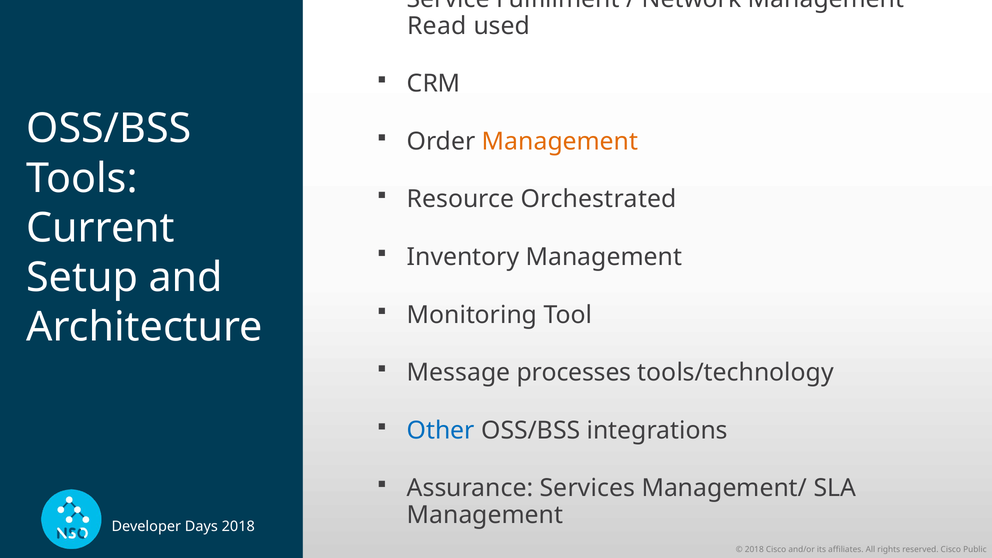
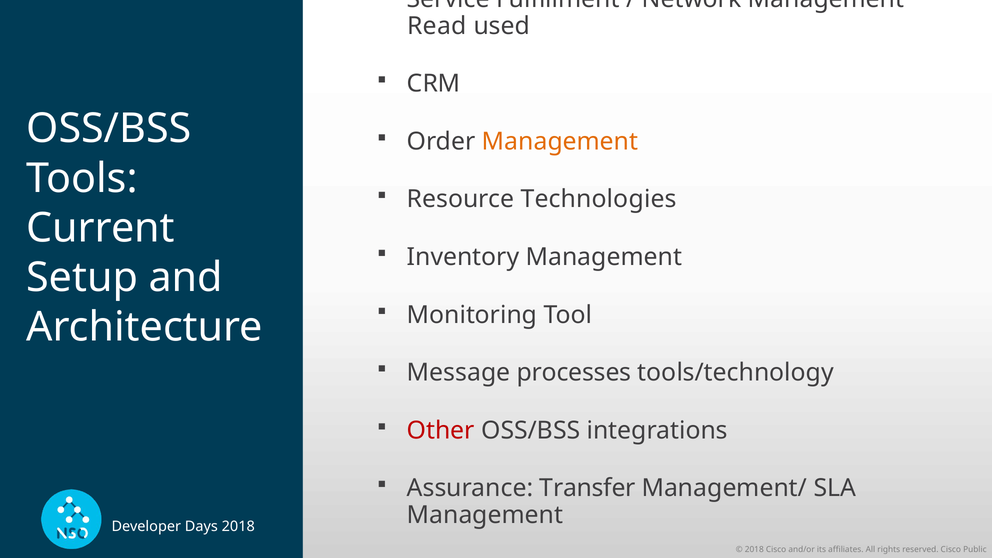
Orchestrated: Orchestrated -> Technologies (599, 199)
Other colour: blue -> red (441, 430)
Services: Services -> Transfer (588, 488)
